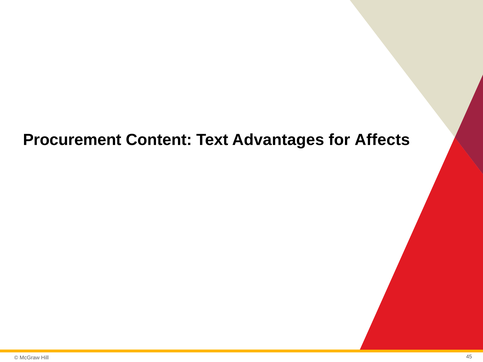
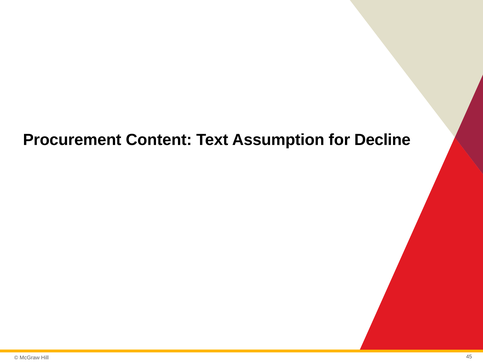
Advantages: Advantages -> Assumption (278, 140)
Affects: Affects -> Decline (382, 140)
